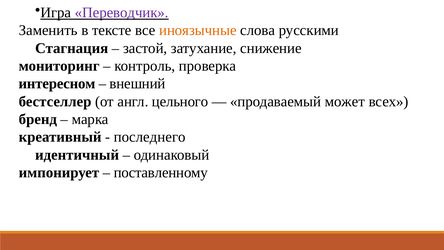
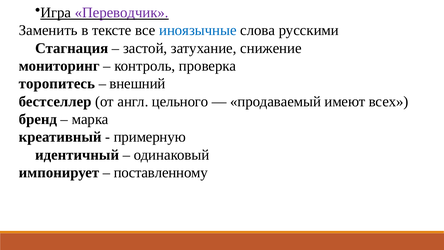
иноязычные colour: orange -> blue (198, 30)
интересном: интересном -> торопитесь (57, 84)
может: может -> имеют (345, 101)
последнего: последнего -> примерную (150, 137)
